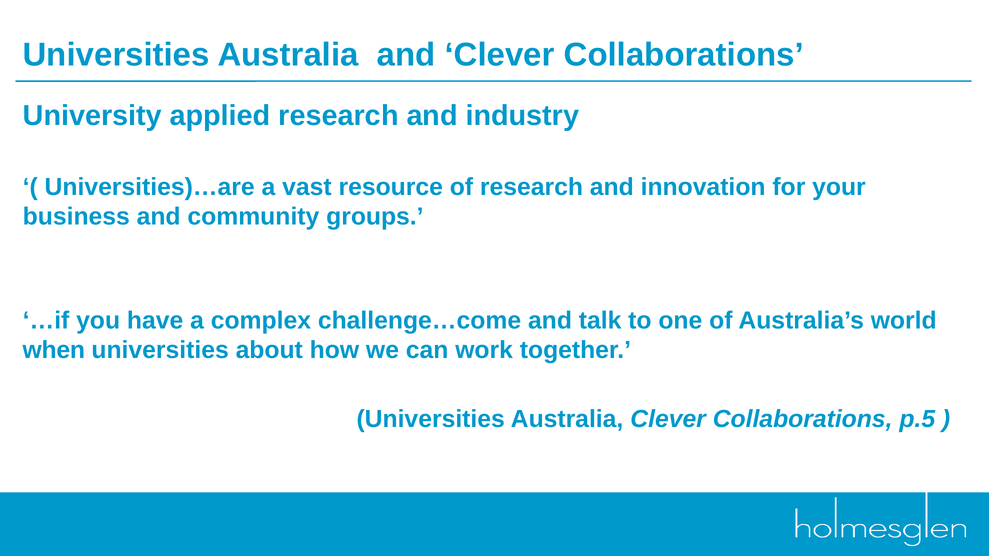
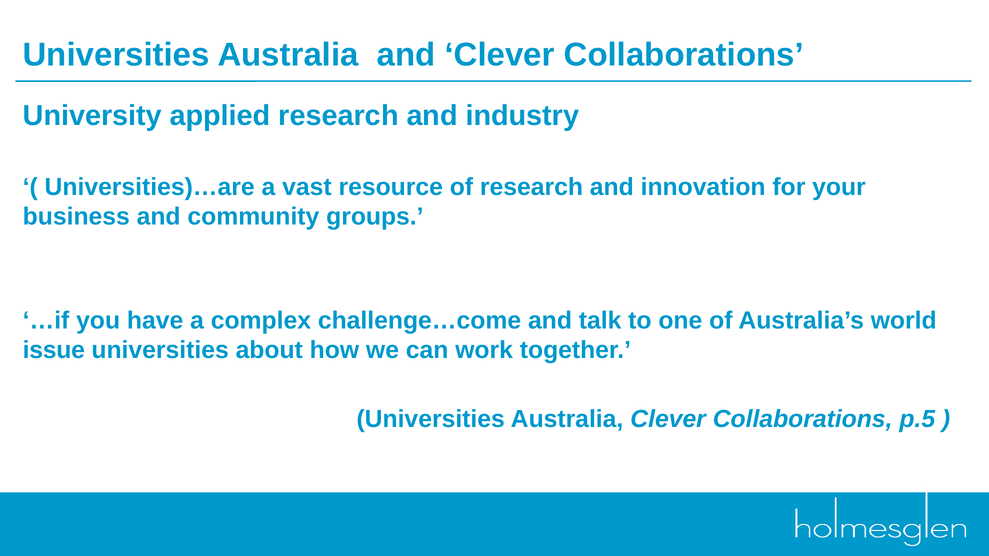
when: when -> issue (54, 350)
